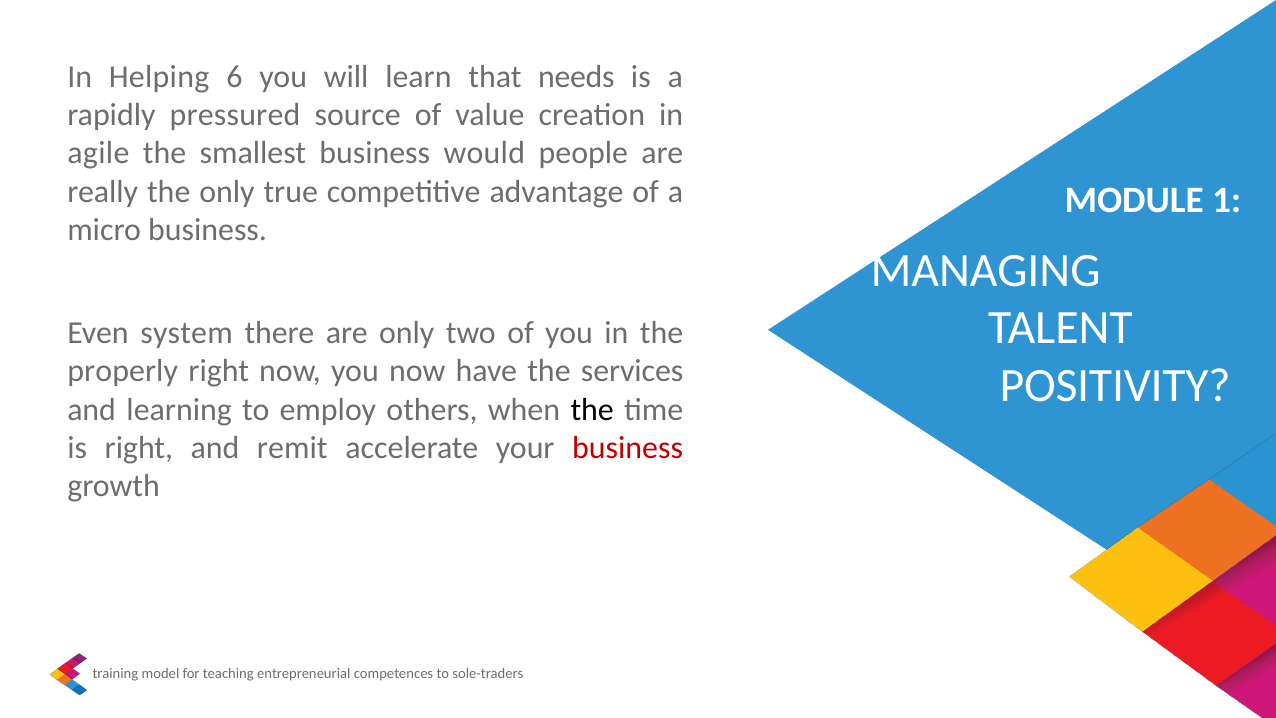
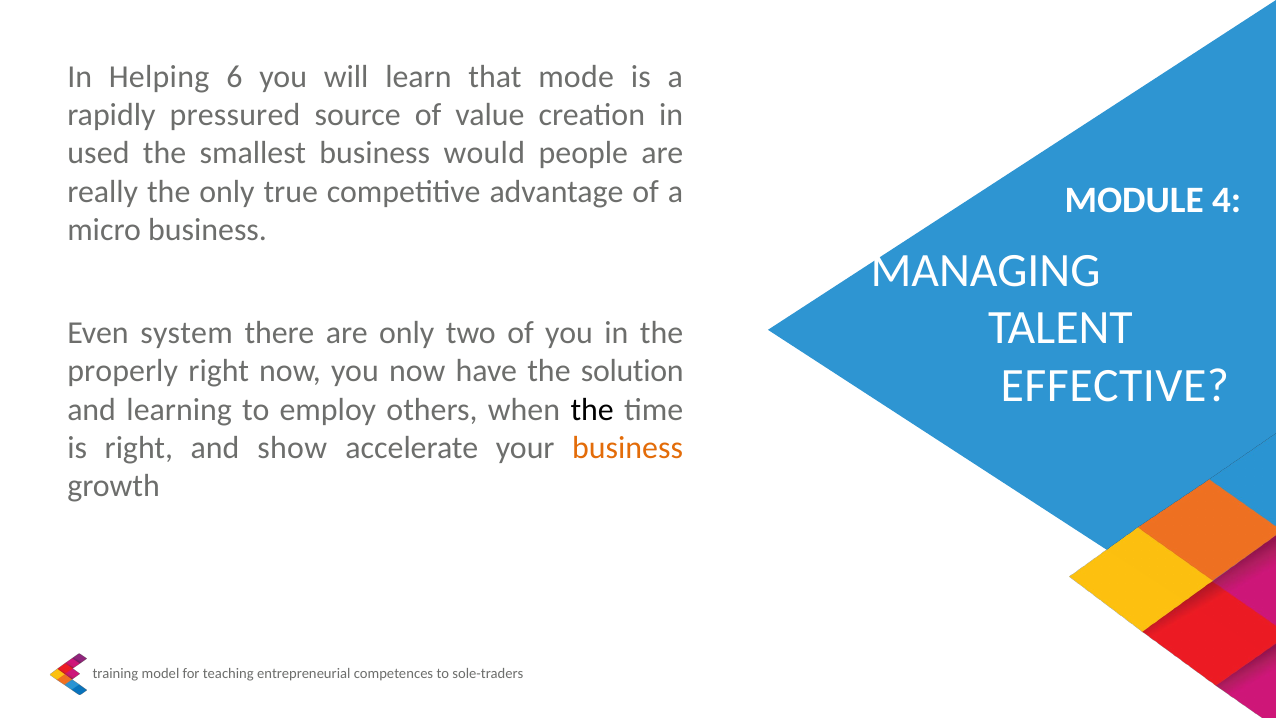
needs: needs -> mode (576, 77)
agile: agile -> used (98, 153)
1: 1 -> 4 (1227, 200)
services: services -> solution (632, 371)
POSITIVITY: POSITIVITY -> EFFECTIVE (1115, 385)
remit: remit -> show (292, 448)
business colour: red -> orange (628, 448)
